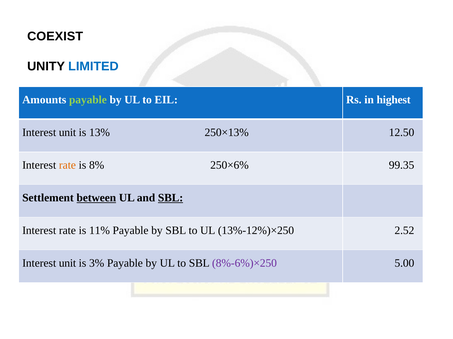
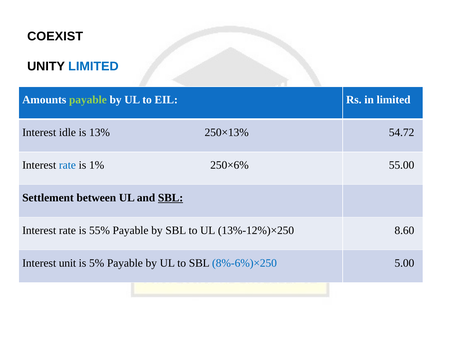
in highest: highest -> limited (394, 100)
unit: unit -> idle (67, 133)
12.50: 12.50 -> 54.72 (402, 133)
rate colour: orange -> blue (67, 166)
8%: 8% -> 1% (97, 166)
99.35: 99.35 -> 55.00 (402, 166)
between underline: present -> none (96, 198)
11%: 11% -> 55% (99, 231)
2.52: 2.52 -> 8.60 (404, 231)
3%: 3% -> 5% (97, 264)
8%-6%)×250 colour: purple -> blue (244, 264)
